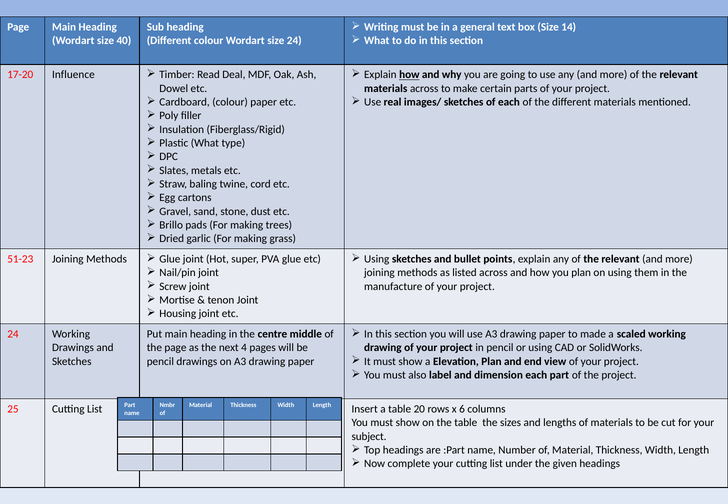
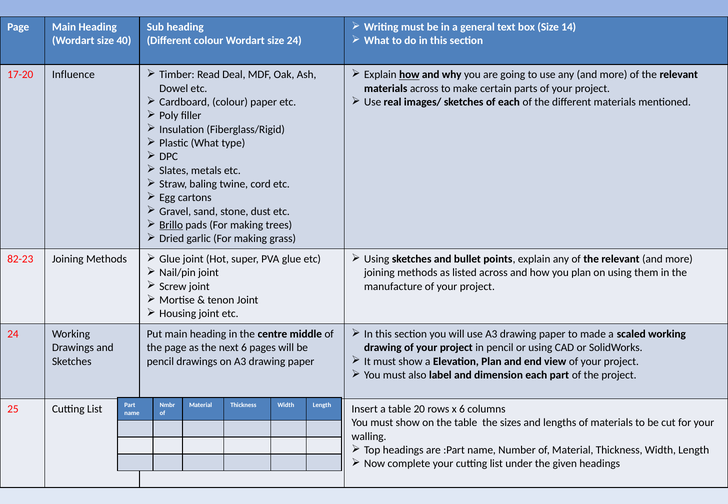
Brillo underline: none -> present (171, 225)
51-23: 51-23 -> 82-23 (20, 259)
next 4: 4 -> 6 (244, 348)
subject: subject -> walling (369, 436)
